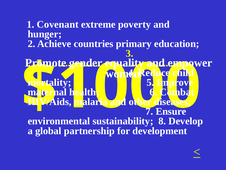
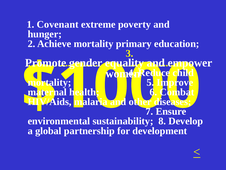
Achieve countries: countries -> mortality (94, 44)
